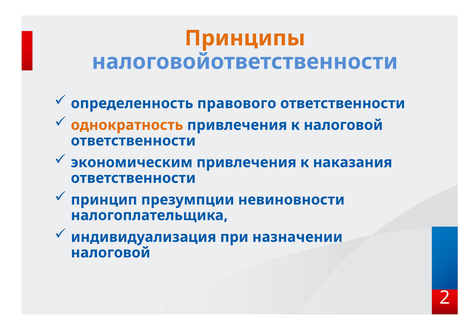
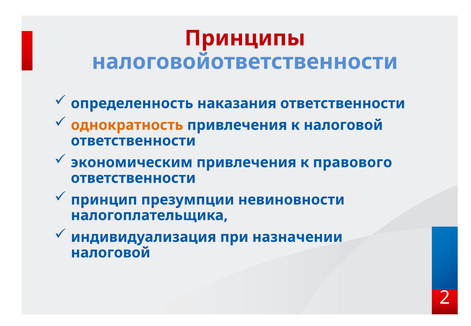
Принципы colour: orange -> red (245, 38)
правового: правового -> наказания (237, 103)
наказания: наказания -> правового (353, 162)
